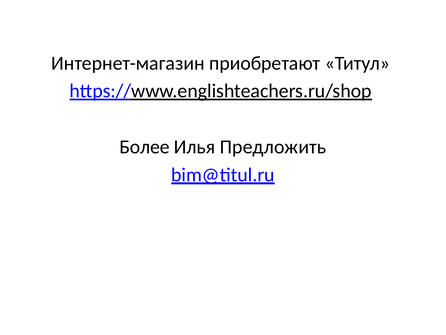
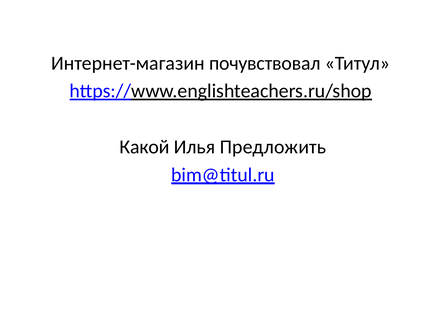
приобретают: приобретают -> почувствовал (265, 63)
Более: Более -> Какой (144, 147)
